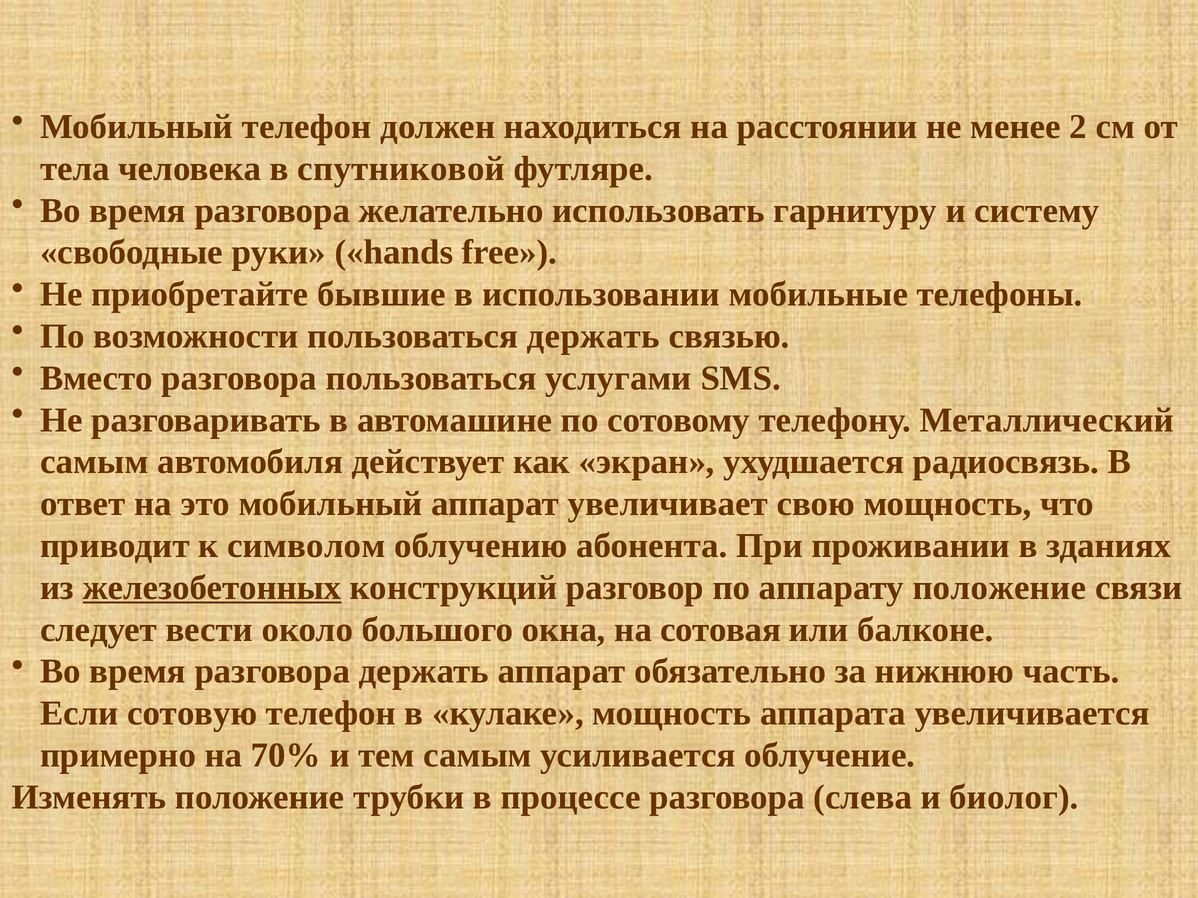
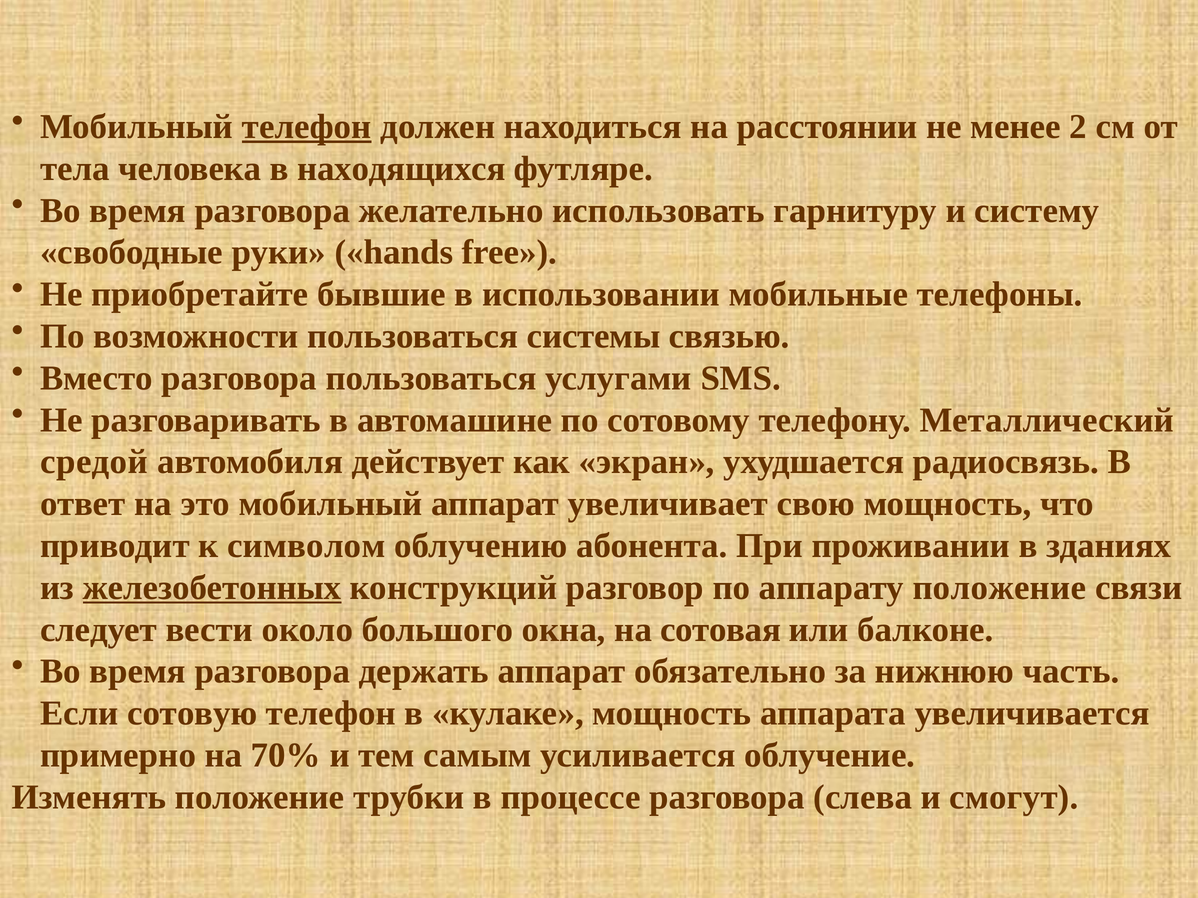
телефон underline: none -> present (307, 127)
спутниковой: спутниковой -> находящихся (401, 169)
пользоваться держать: держать -> системы (594, 336)
самым: самым -> средой (94, 462)
биолог: биолог -> смогут (1014, 798)
